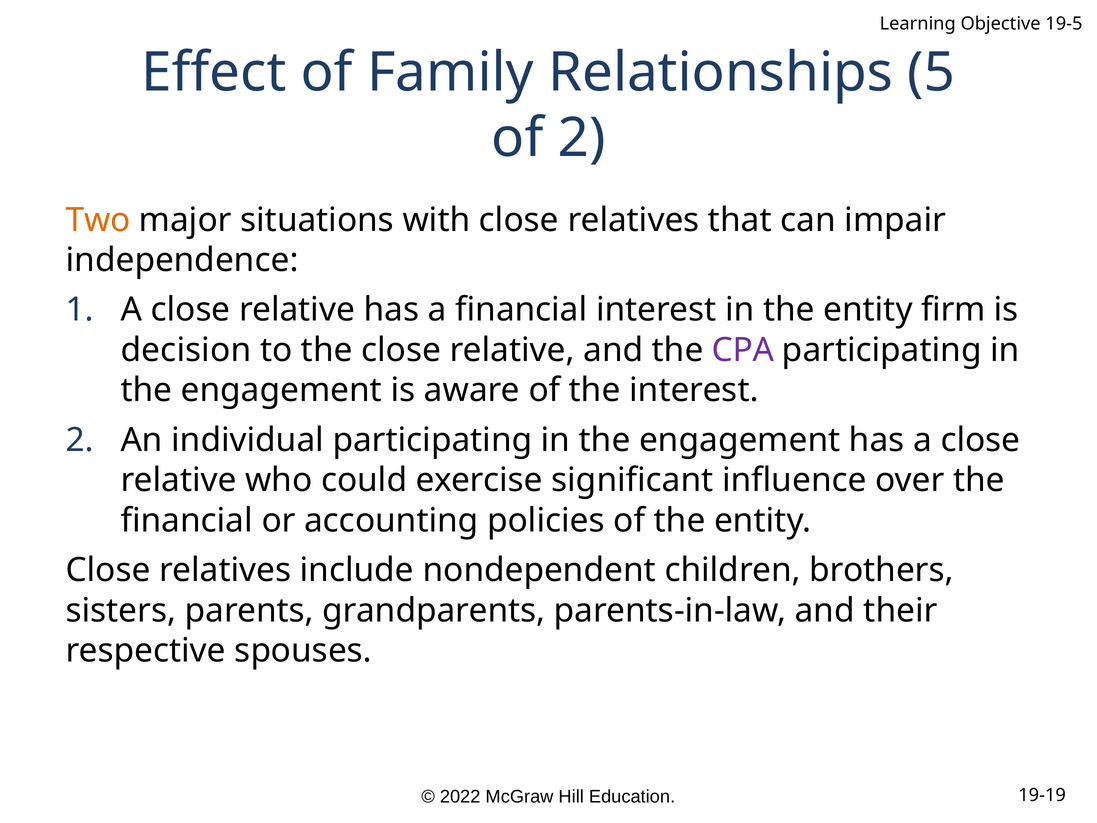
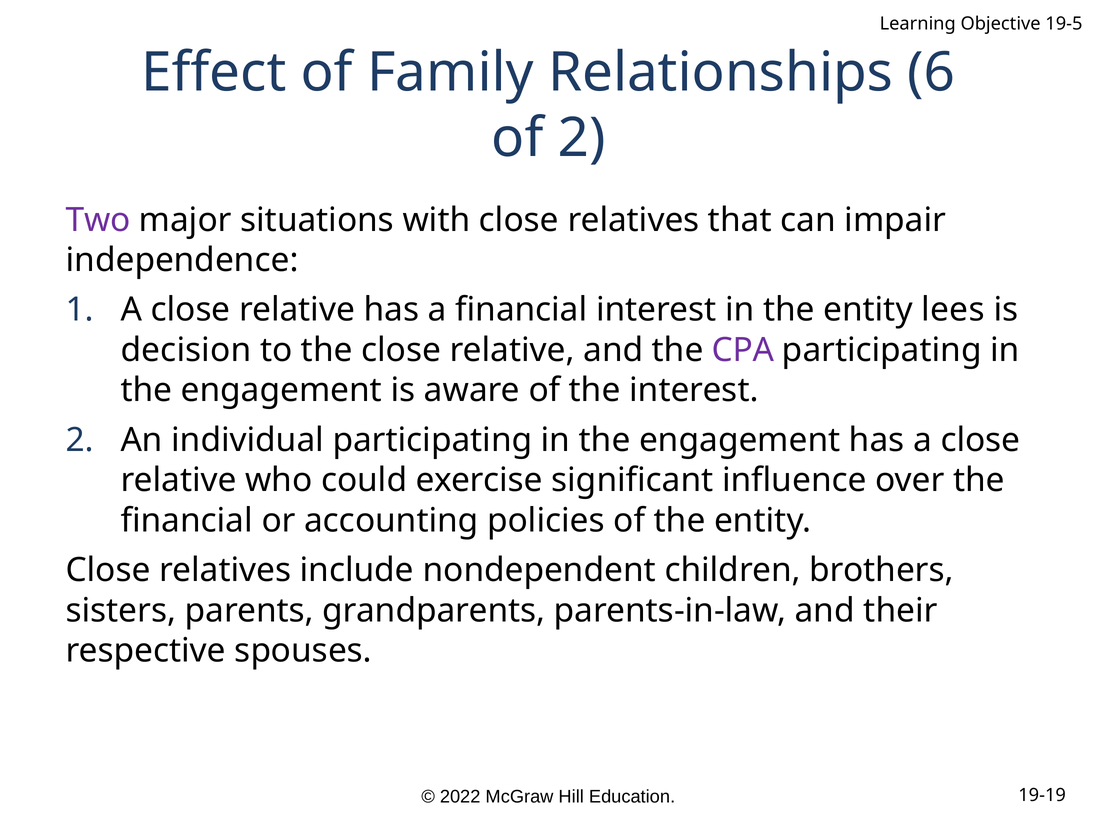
5: 5 -> 6 (931, 72)
Two colour: orange -> purple (98, 220)
firm: firm -> lees (953, 310)
